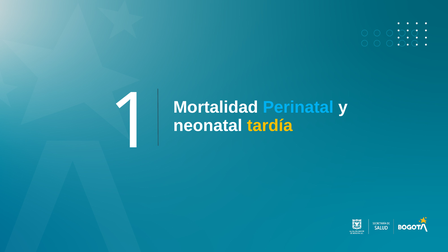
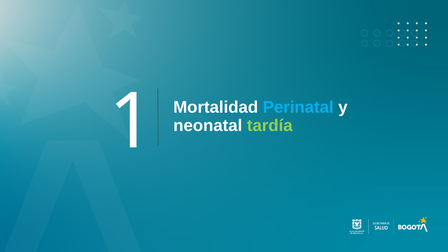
tardía colour: yellow -> light green (270, 126)
